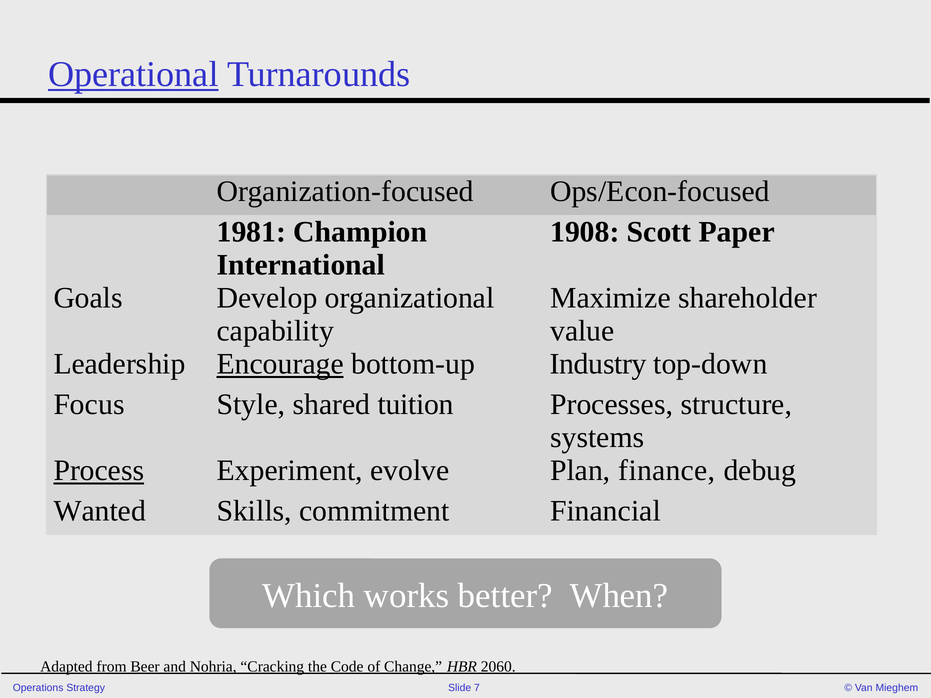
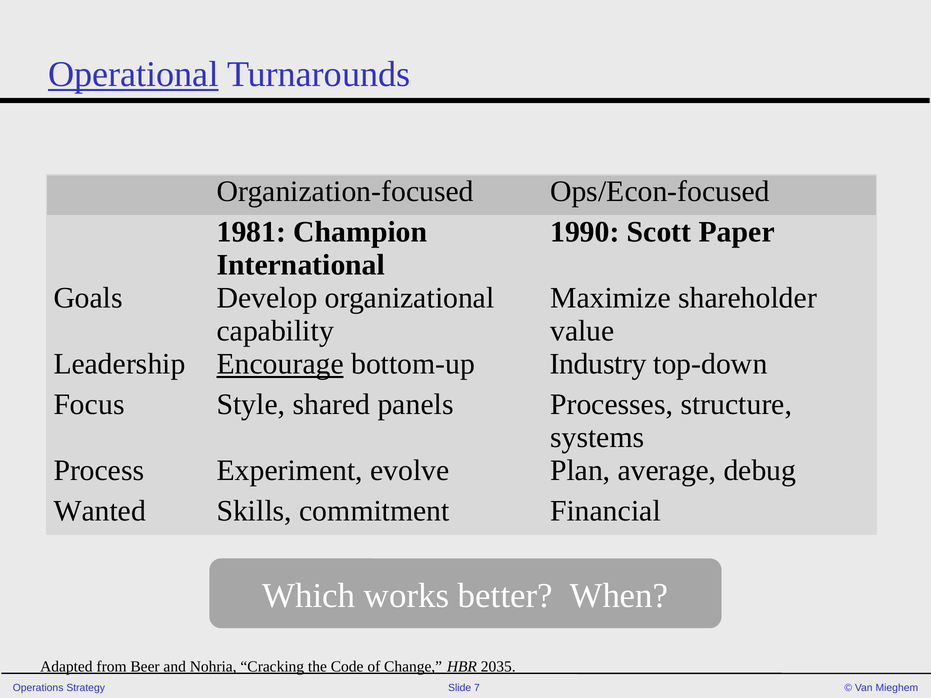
1908: 1908 -> 1990 (585, 232)
tuition: tuition -> panels (416, 405)
Process underline: present -> none (99, 471)
finance: finance -> average (667, 471)
2060: 2060 -> 2035 (498, 667)
